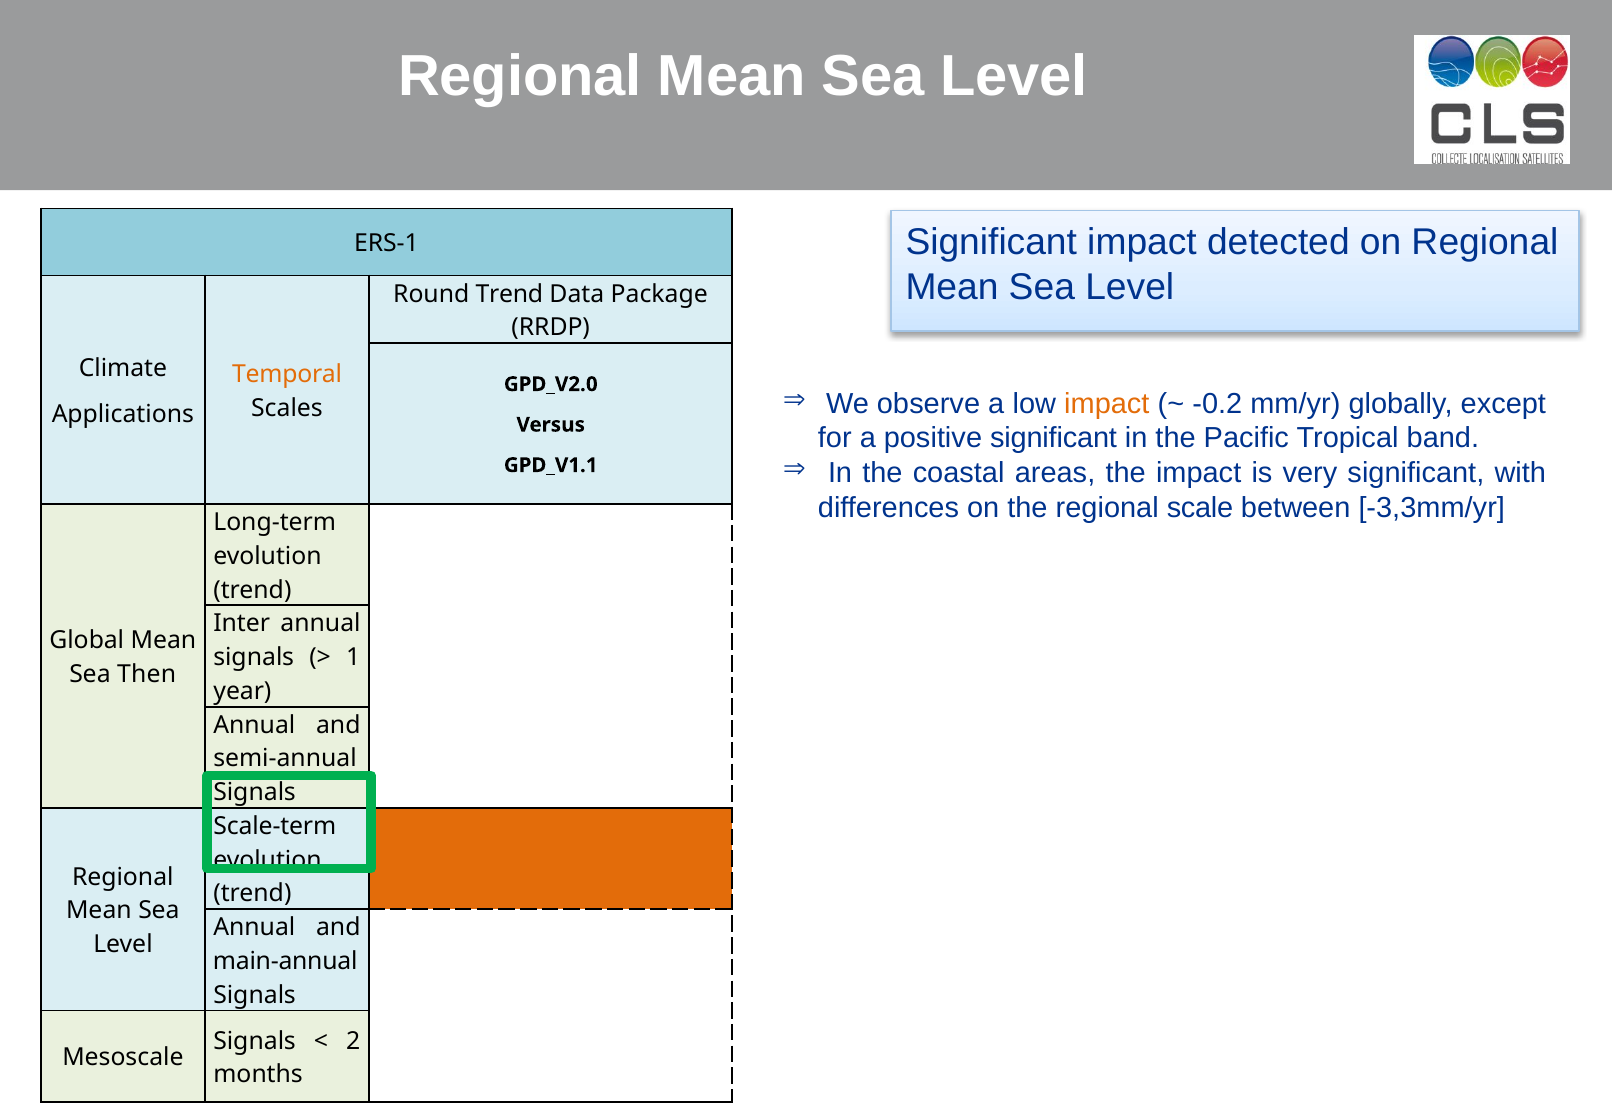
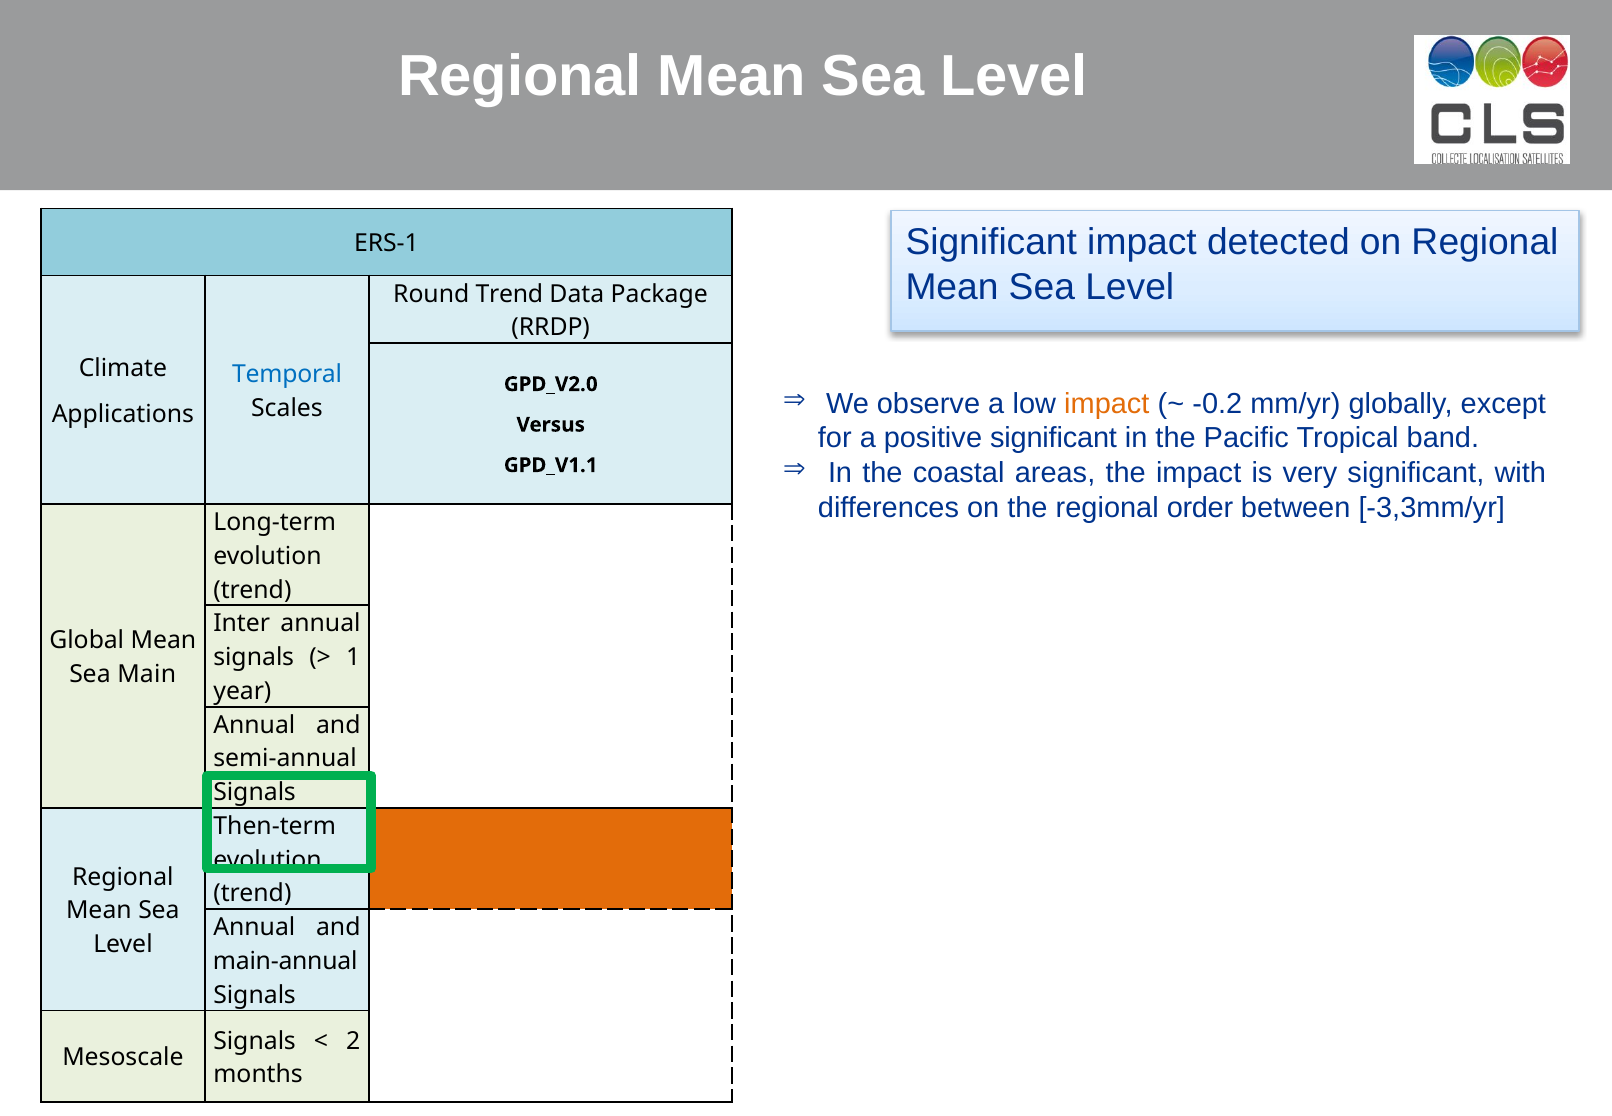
Temporal colour: orange -> blue (287, 374)
scale: scale -> order (1200, 508)
Then: Then -> Main (147, 674)
Scale-term: Scale-term -> Then-term (275, 826)
